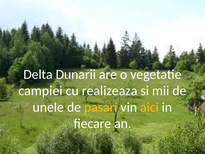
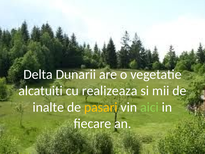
campiei: campiei -> alcatuiti (41, 91)
unele: unele -> inalte (48, 107)
aici colour: yellow -> light green (149, 107)
